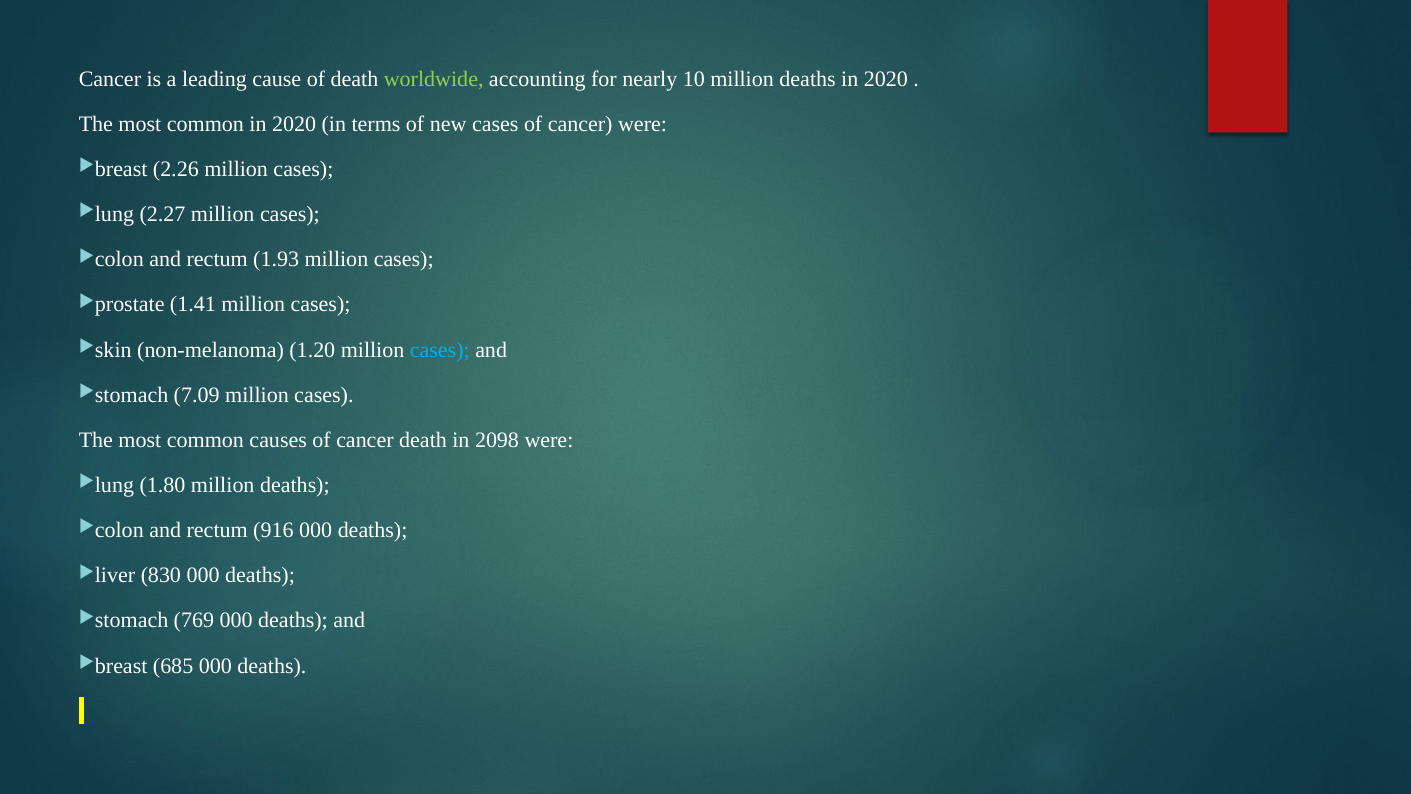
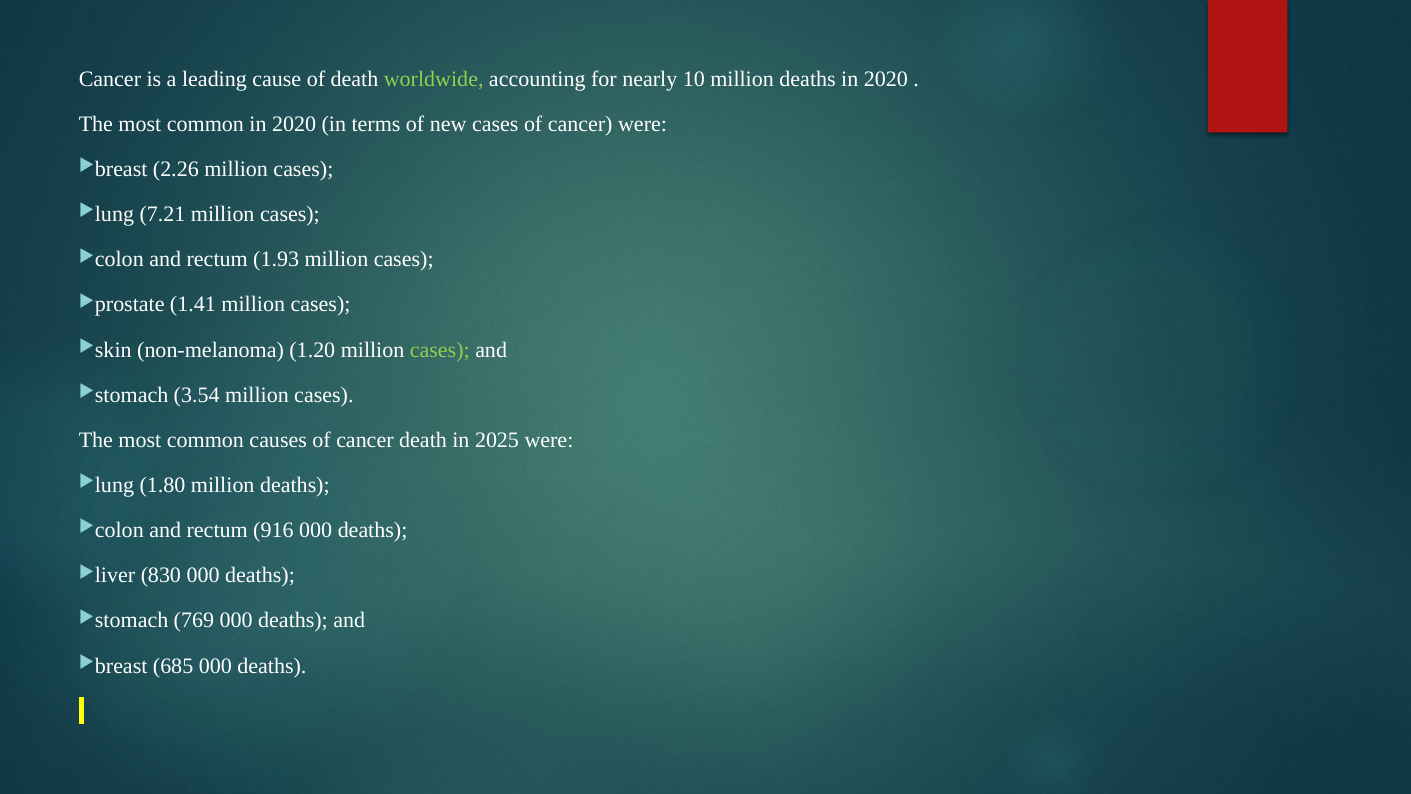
2.27: 2.27 -> 7.21 (163, 214)
cases colour: light blue -> light green (440, 350)
7.09: 7.09 -> 3.54 (197, 395)
2098: 2098 -> 2025 (497, 440)
